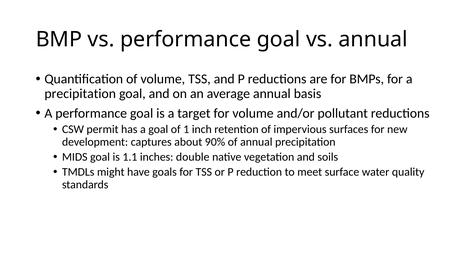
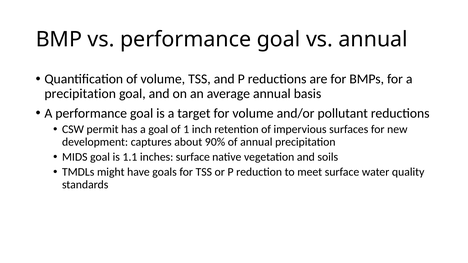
inches double: double -> surface (193, 157)
